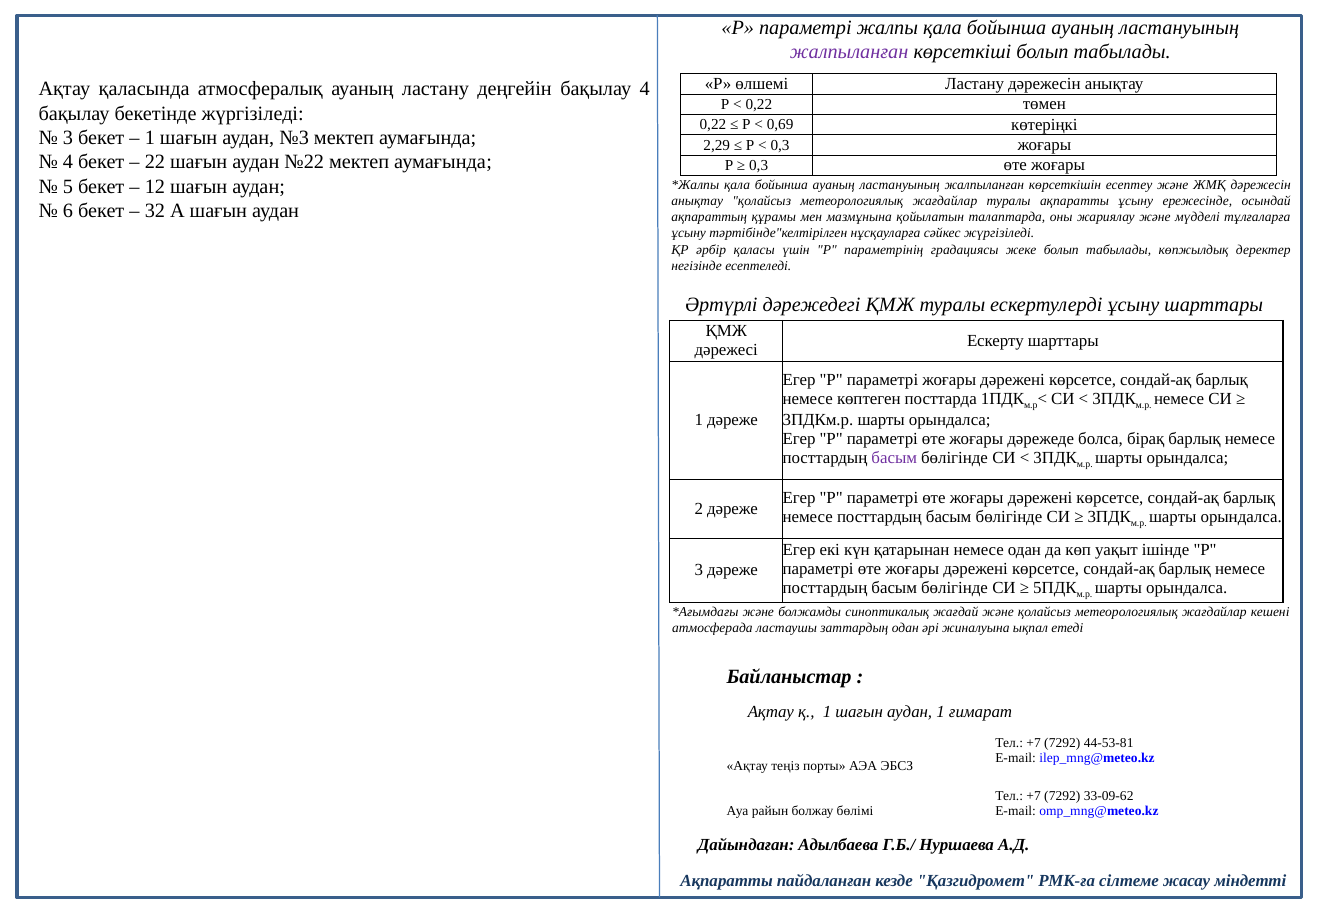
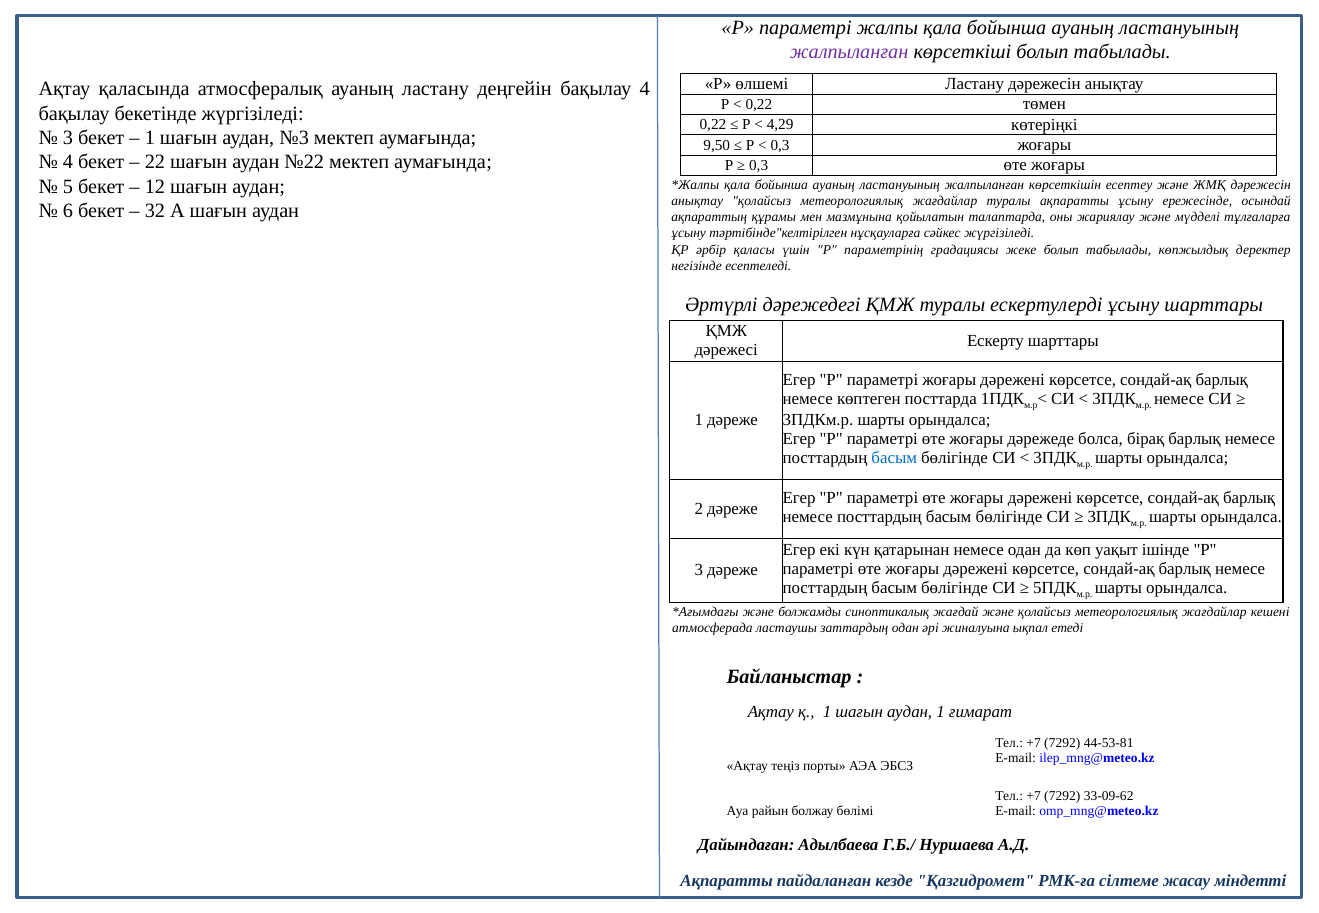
0,69: 0,69 -> 4,29 (780, 125)
2,29: 2,29 -> 9,50 (717, 145)
басым colour: purple -> blue (894, 458)
